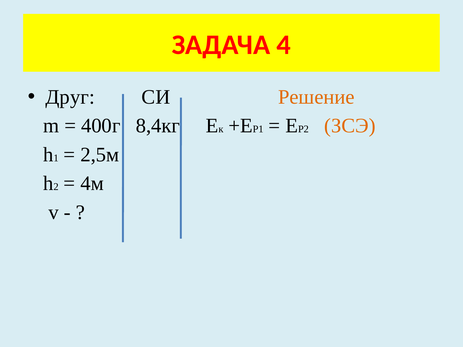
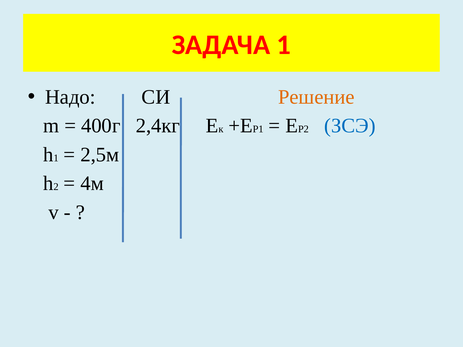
ЗАДАЧА 4: 4 -> 1 (284, 45)
Друг: Друг -> Надо (70, 97)
8,4кг: 8,4кг -> 2,4кг (158, 126)
ЗСЭ colour: orange -> blue (350, 126)
